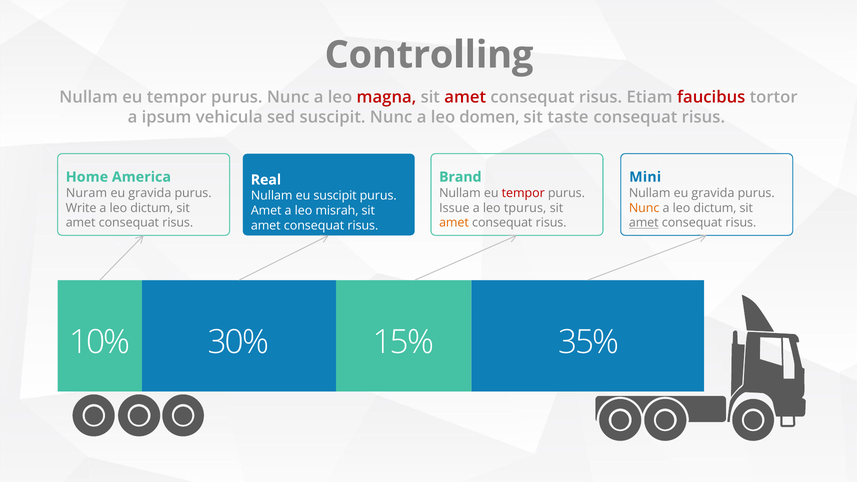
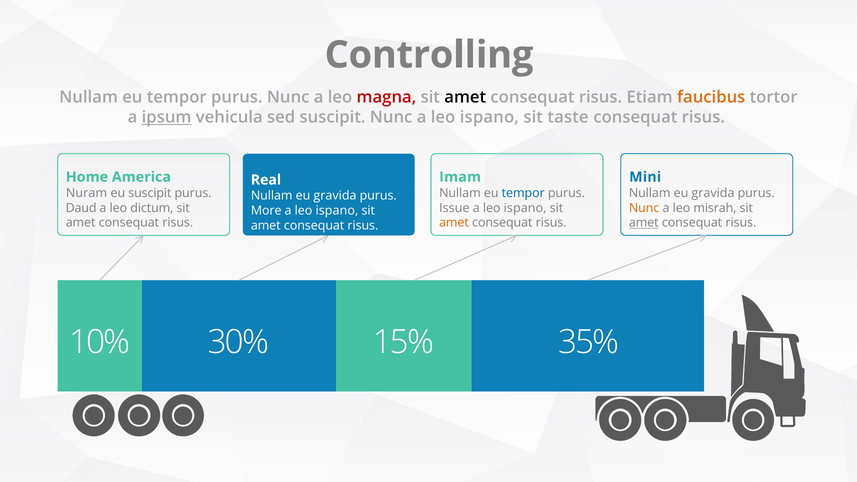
amet colour: red -> black (465, 97)
faucibus colour: red -> orange (711, 97)
ipsum underline: none -> present (167, 117)
Nunc a leo domen: domen -> ispano (489, 117)
Brand: Brand -> Imam (460, 177)
gravida: gravida -> suscipit (150, 193)
tempor colour: red -> blue (523, 193)
suscipit: suscipit -> gravida (335, 196)
Write: Write -> Daud (81, 208)
tpurus: tpurus -> ispano (525, 208)
dictum: dictum -> misrah (715, 208)
Amet: Amet -> More (266, 211)
misrah: misrah -> ispano (337, 211)
